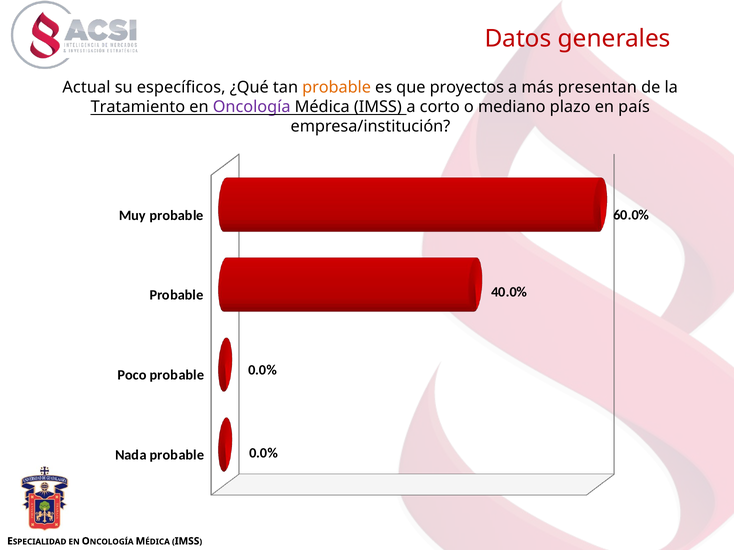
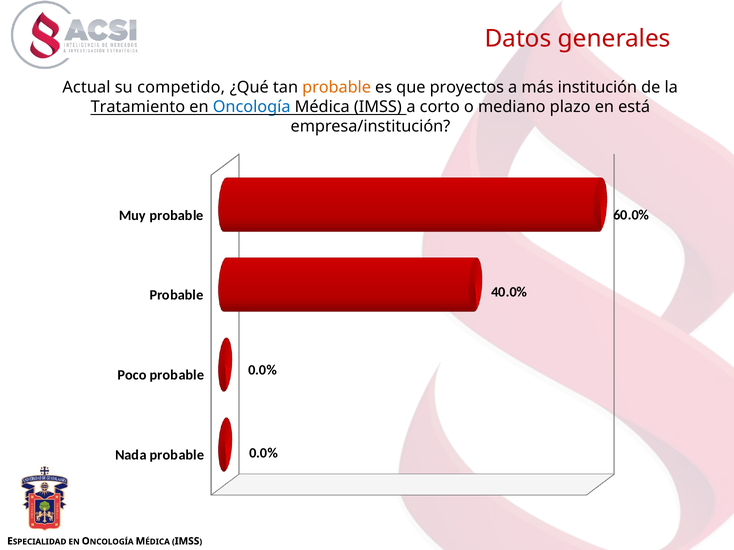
específicos: específicos -> competido (181, 87)
presentan: presentan -> institución (597, 87)
Oncología colour: purple -> blue (252, 107)
país: país -> está (634, 107)
